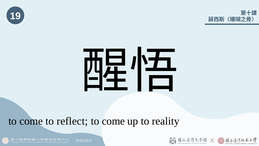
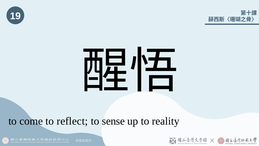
come: come -> sense (113, 121)
